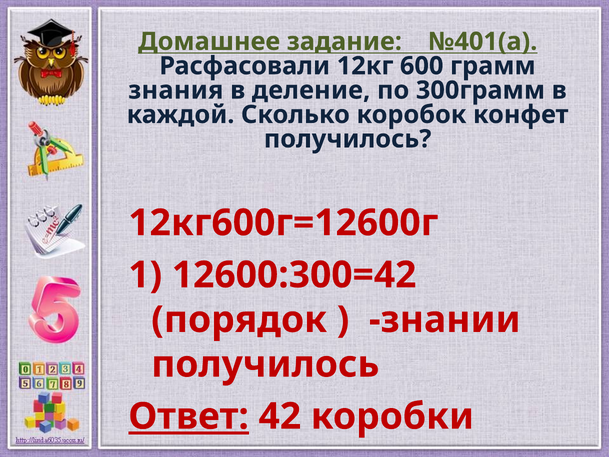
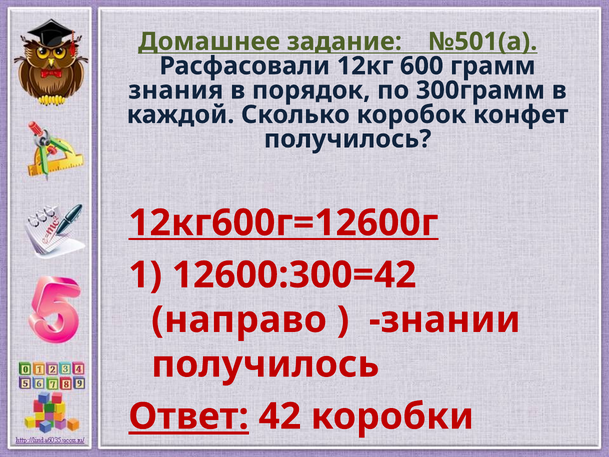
№401(а: №401(а -> №501(а (483, 41)
деление: деление -> порядок (311, 90)
12кг600г=12600г underline: none -> present (283, 223)
порядок: порядок -> направо (239, 320)
